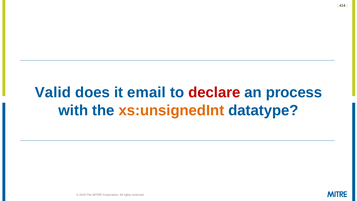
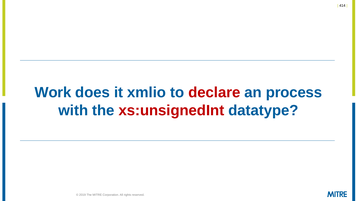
Valid: Valid -> Work (53, 92)
email: email -> xmlio (147, 92)
xs:unsignedInt colour: orange -> red (171, 110)
